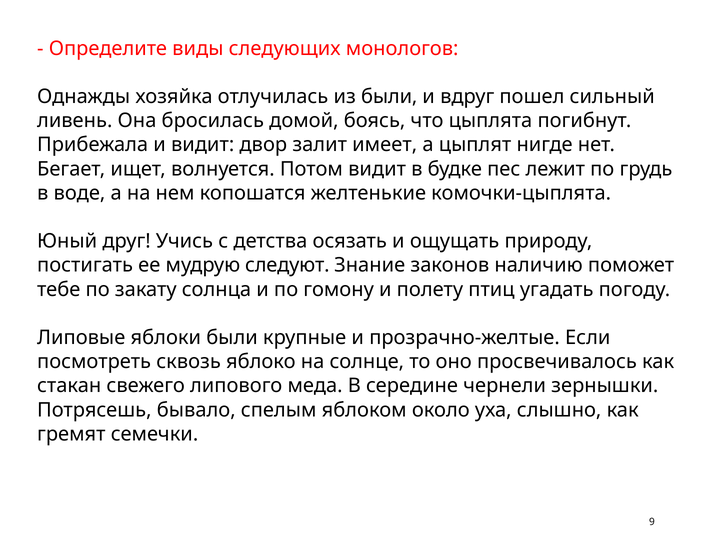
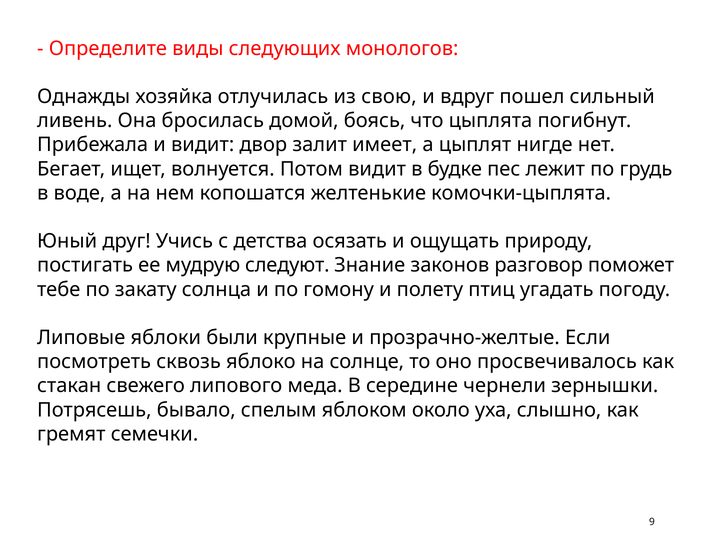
из были: были -> свою (389, 97)
наличию: наличию -> разговор (539, 265)
